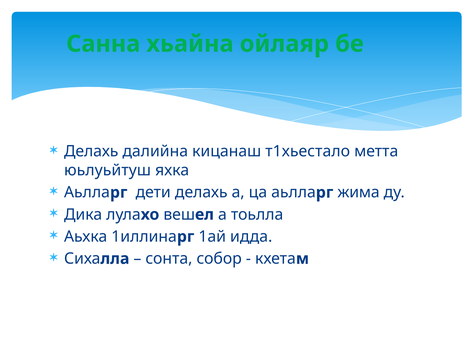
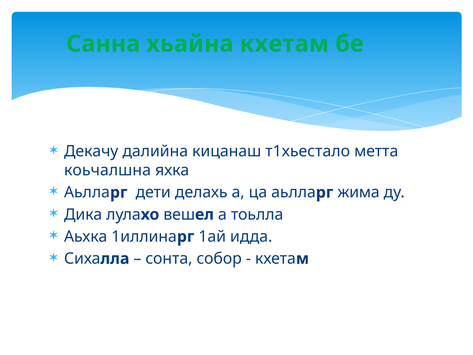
ойлаяр: ойлаяр -> кхетам (284, 44)
Делахь: Делахь -> Декачу (91, 151)
юьлуьйтуш: юьлуьйтуш -> коьчалшна (107, 170)
